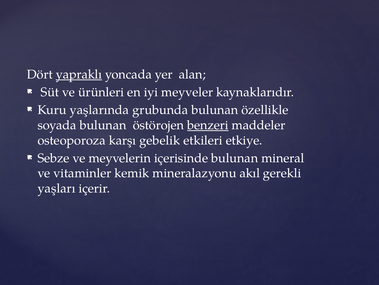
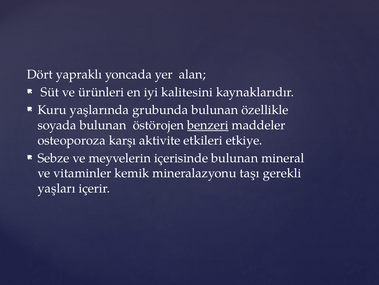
yapraklı underline: present -> none (79, 74)
meyveler: meyveler -> kalitesini (187, 92)
gebelik: gebelik -> aktivite (160, 140)
akıl: akıl -> taşı (250, 173)
